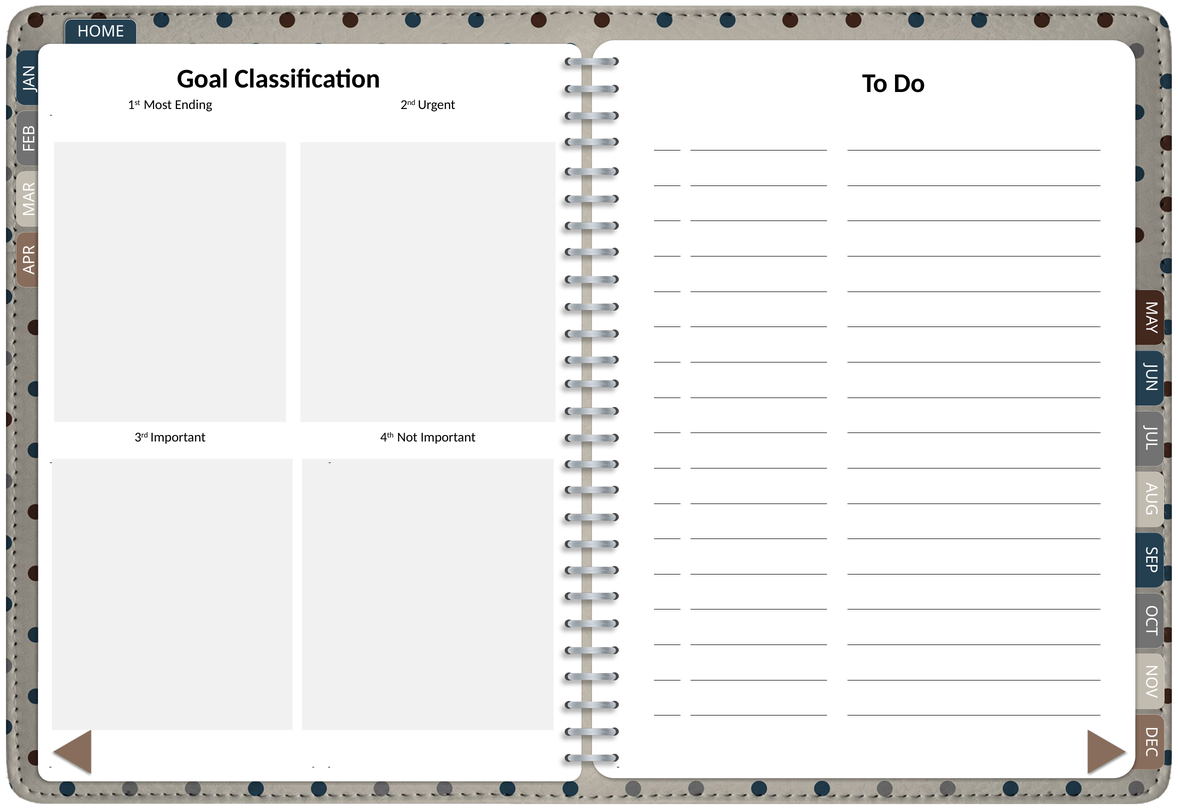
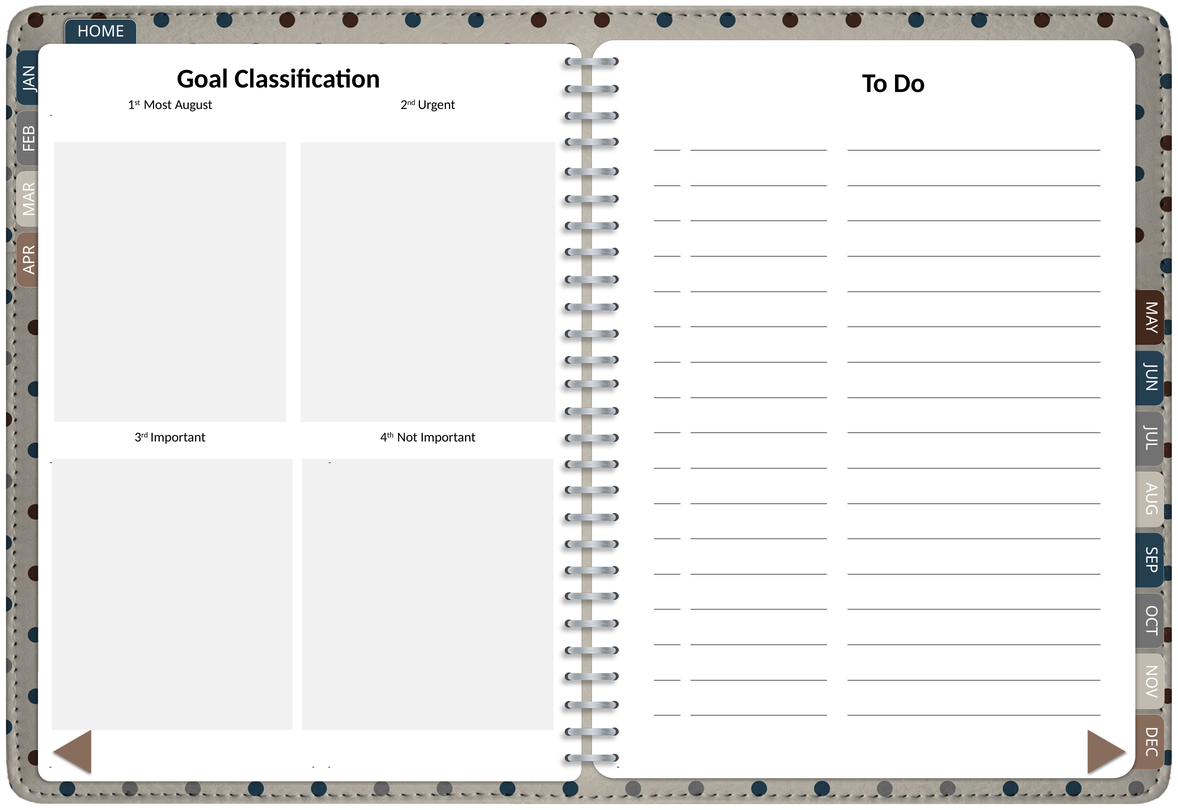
Ending: Ending -> August (194, 105)
